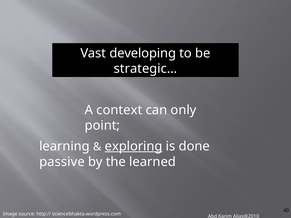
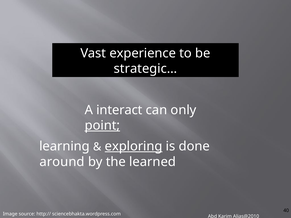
developing: developing -> experience (143, 53)
context: context -> interact (119, 110)
point underline: none -> present (102, 126)
passive: passive -> around (62, 162)
